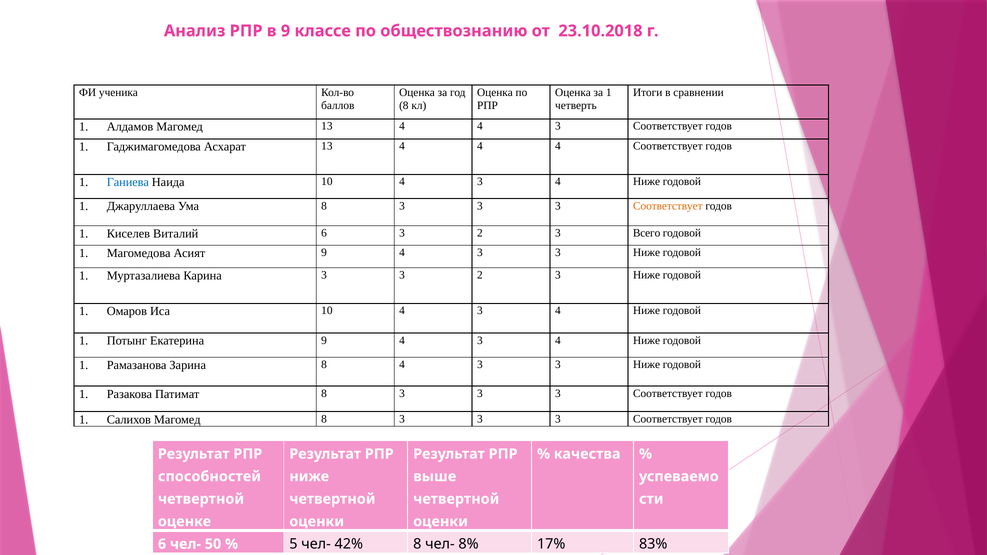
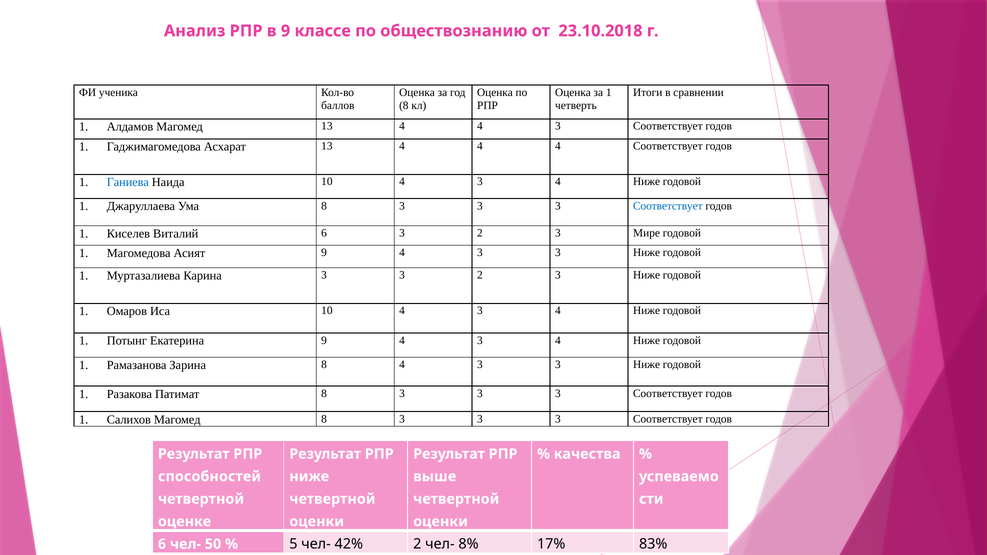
Соответствует colour: orange -> blue (668, 206)
Всего: Всего -> Мире (647, 233)
42% 8: 8 -> 2 (417, 544)
